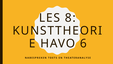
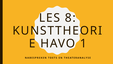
6: 6 -> 1 (83, 43)
